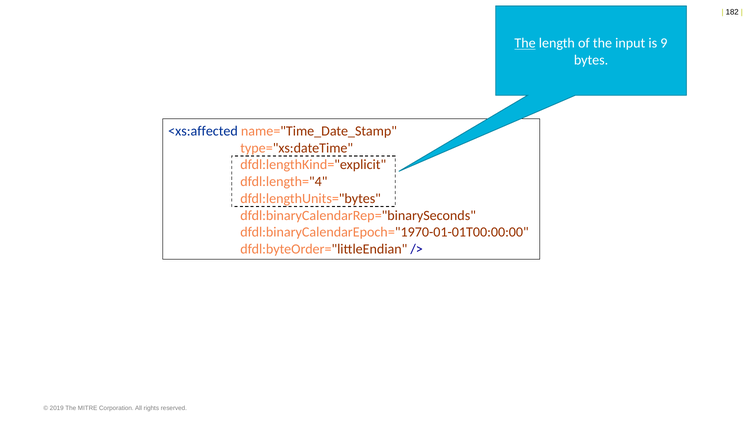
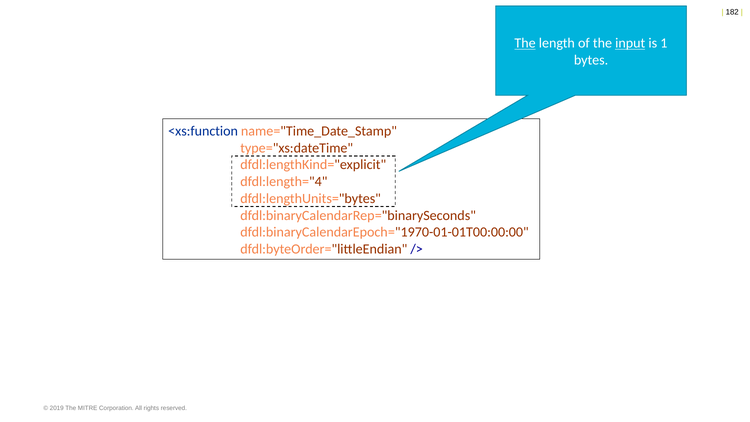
input underline: none -> present (630, 43)
9: 9 -> 1 (664, 43)
<xs:affected: <xs:affected -> <xs:function (203, 131)
